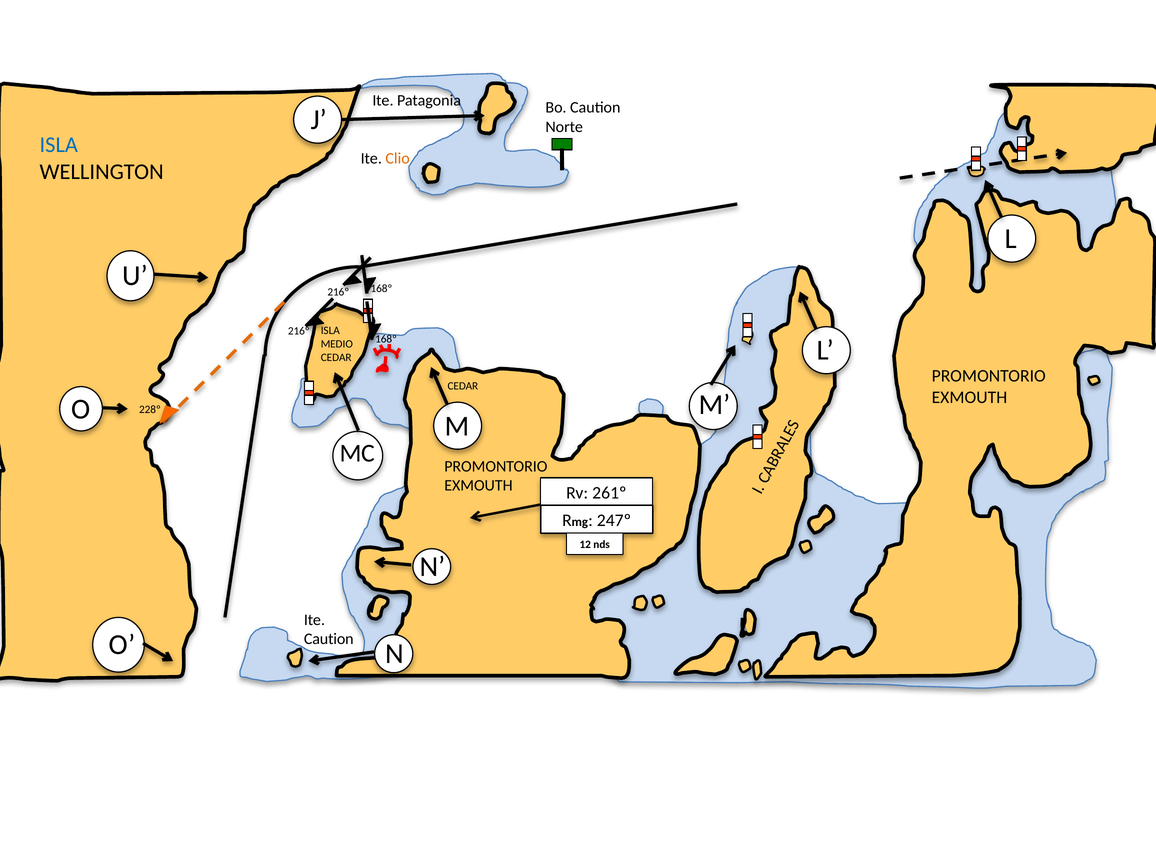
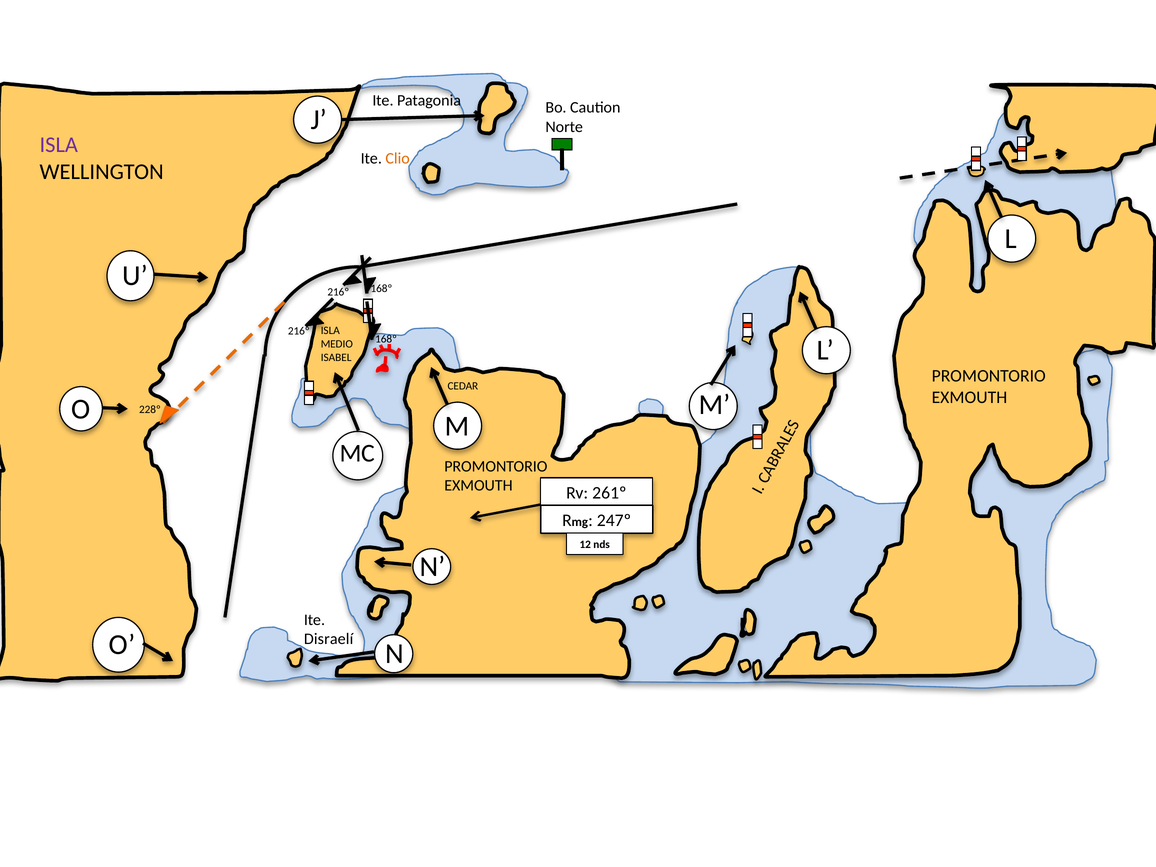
ISLA colour: blue -> purple (59, 145)
CEDAR: CEDAR -> ISABEL (336, 357)
Caution: Caution -> Disraelí (329, 639)
